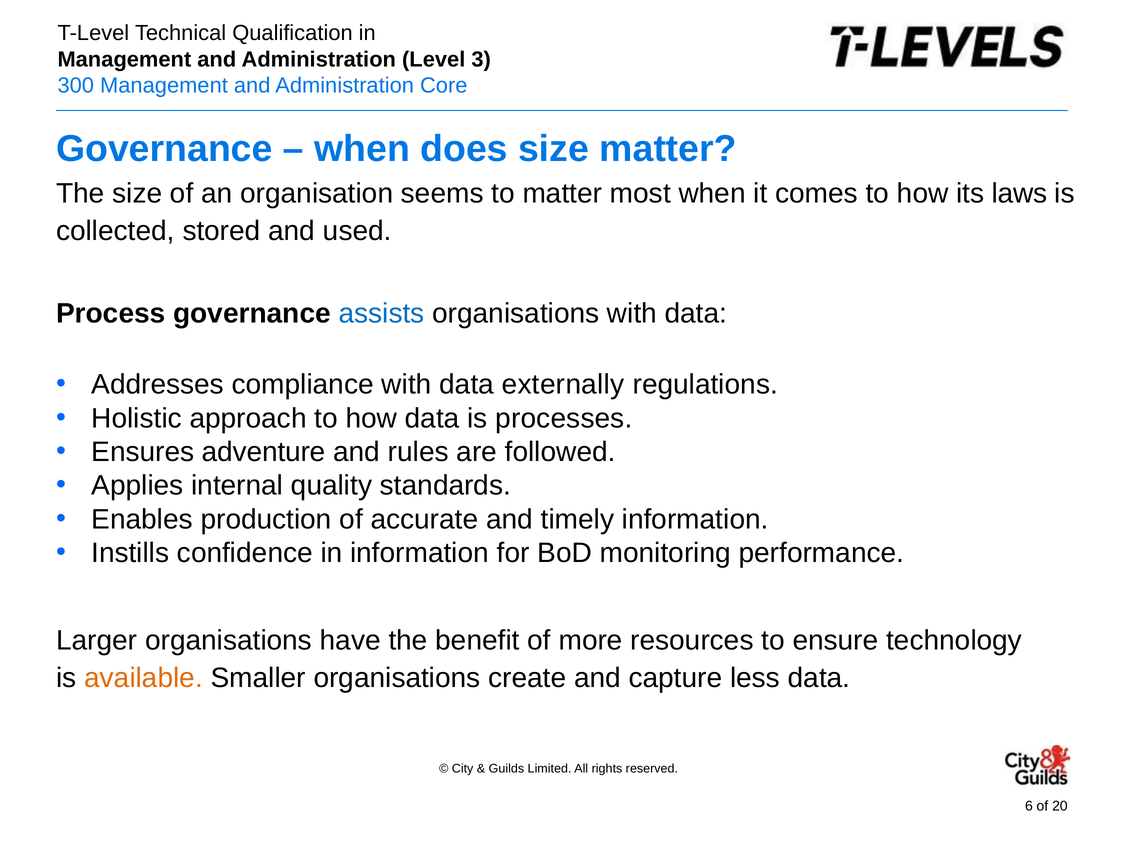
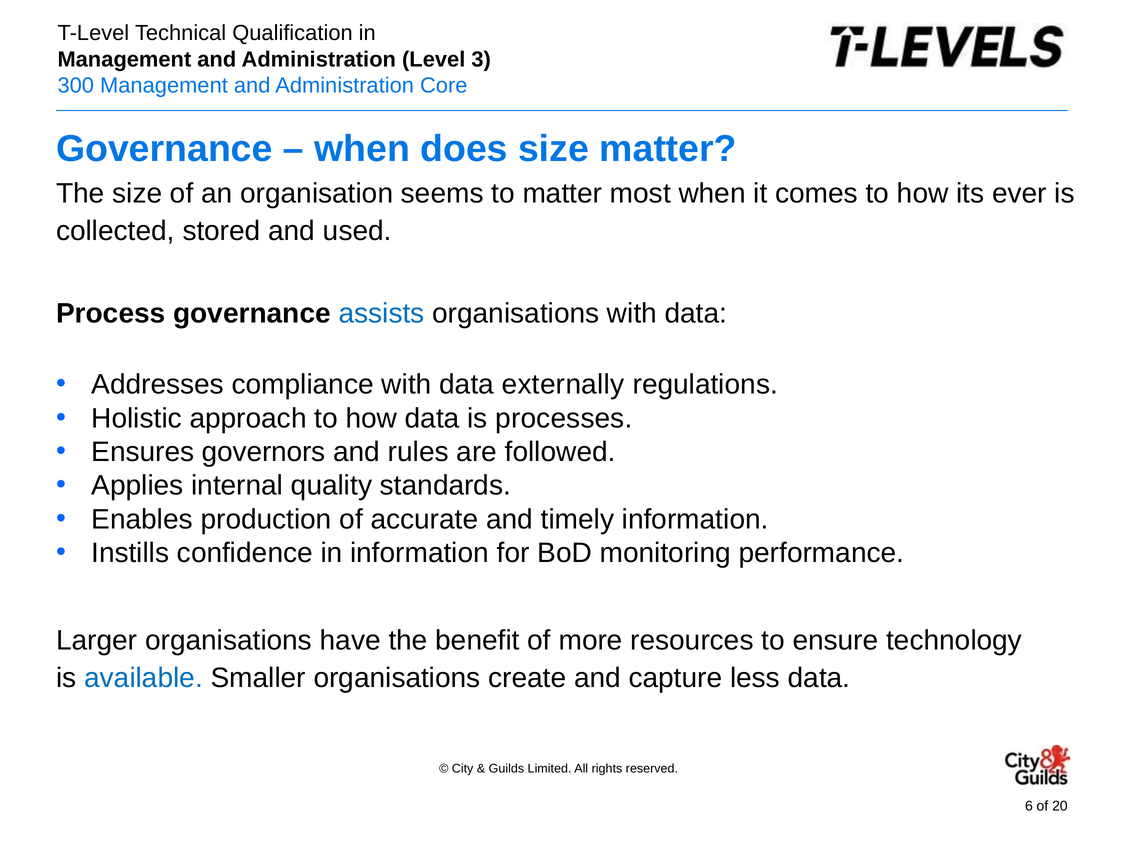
laws: laws -> ever (1019, 193)
adventure: adventure -> governors (264, 452)
available colour: orange -> blue (144, 678)
